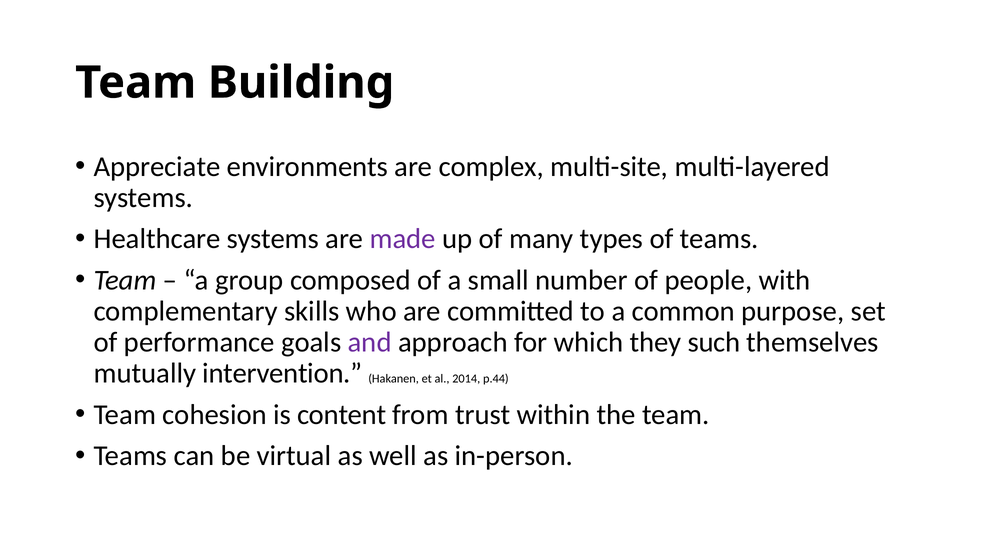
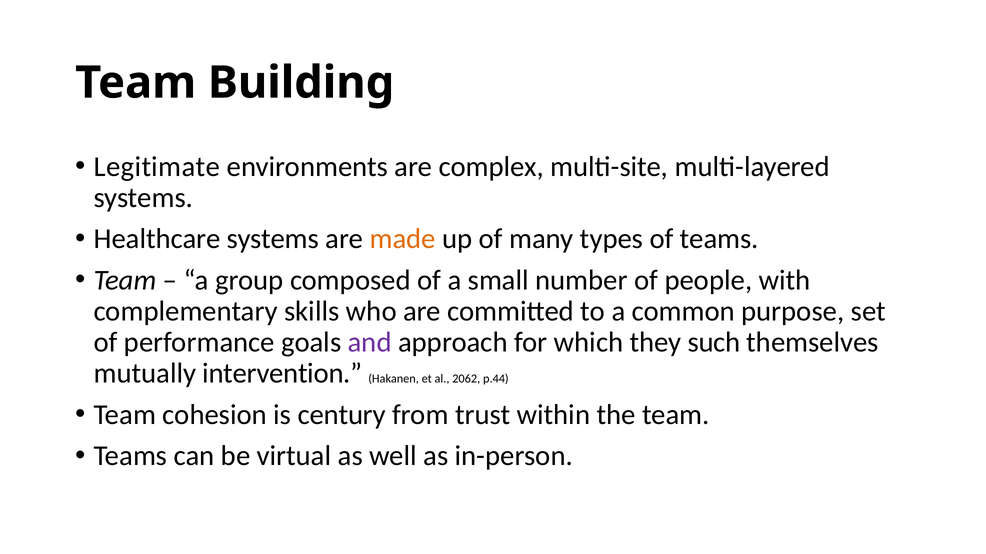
Appreciate: Appreciate -> Legitimate (157, 167)
made colour: purple -> orange (403, 239)
2014: 2014 -> 2062 (466, 379)
content: content -> century (342, 415)
